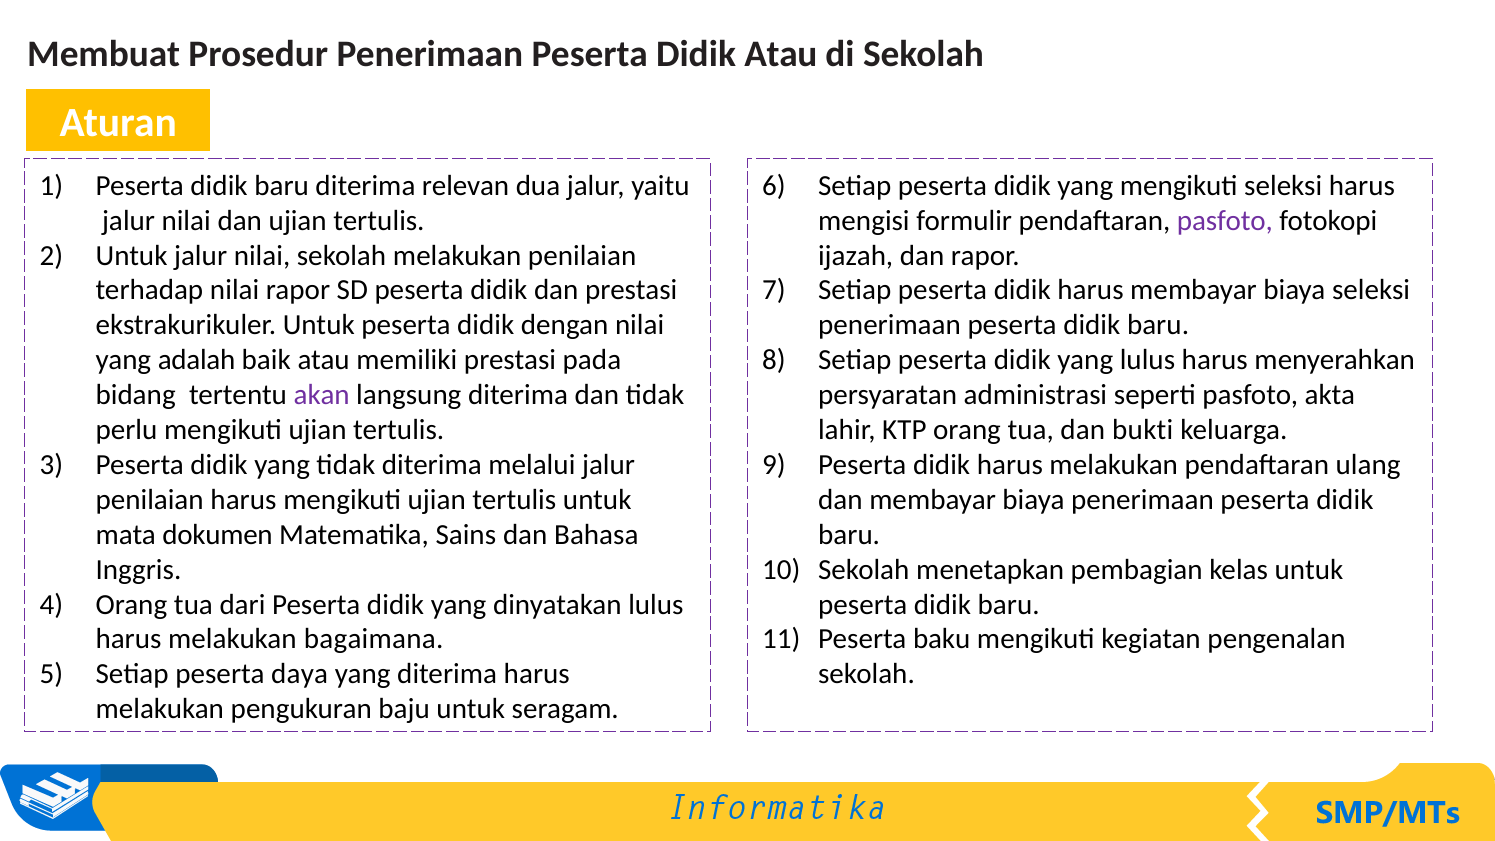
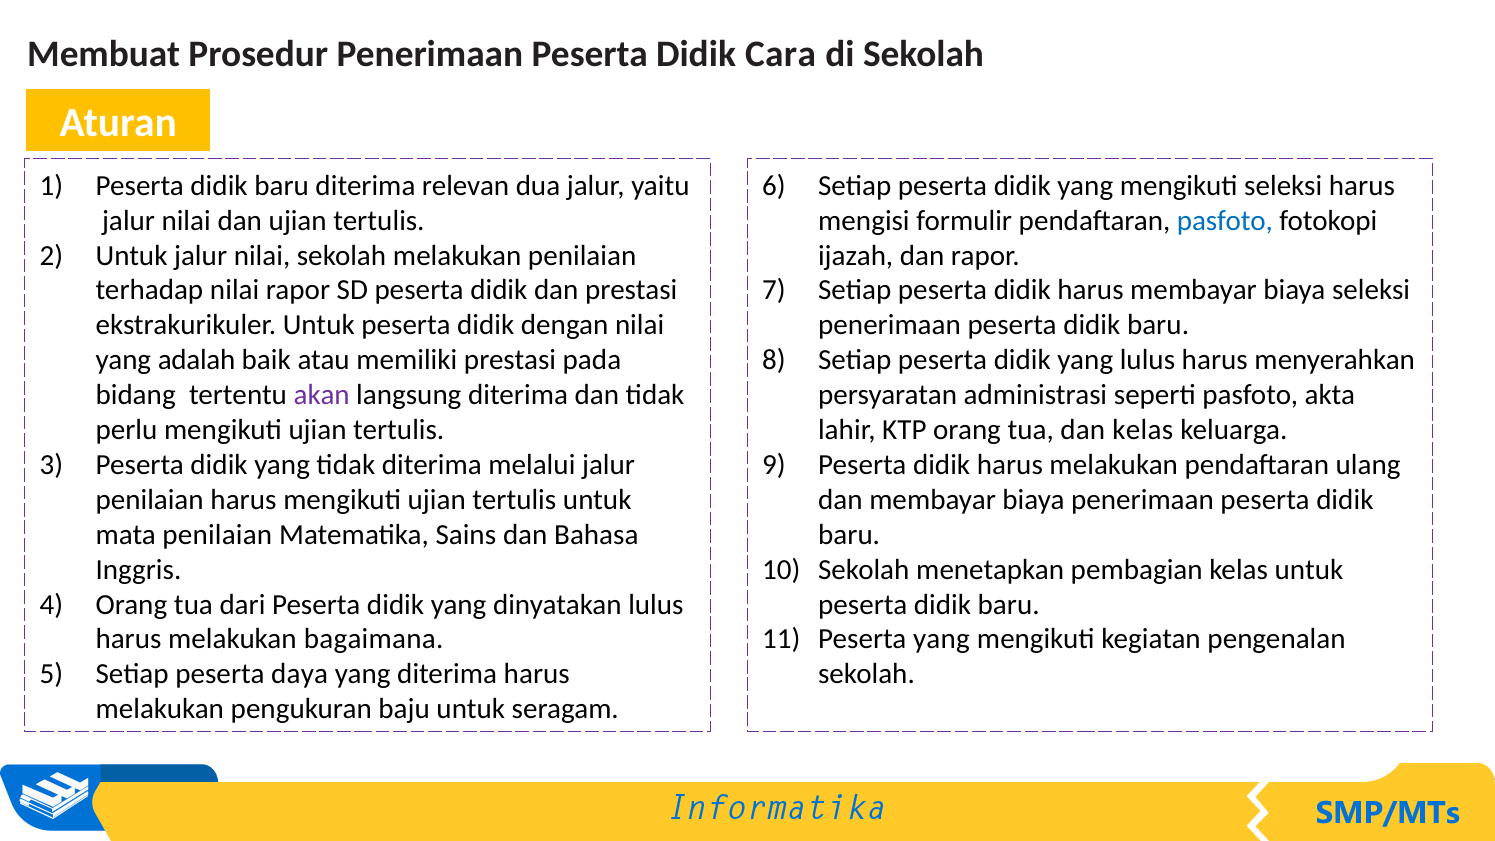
Didik Atau: Atau -> Cara (781, 54)
pasfoto colour: purple -> blue (1225, 221)
dan bukti: bukti -> kelas (1143, 430)
mata dokumen: dokumen -> penilaian (217, 535)
Peserta baku: baku -> yang (941, 639)
